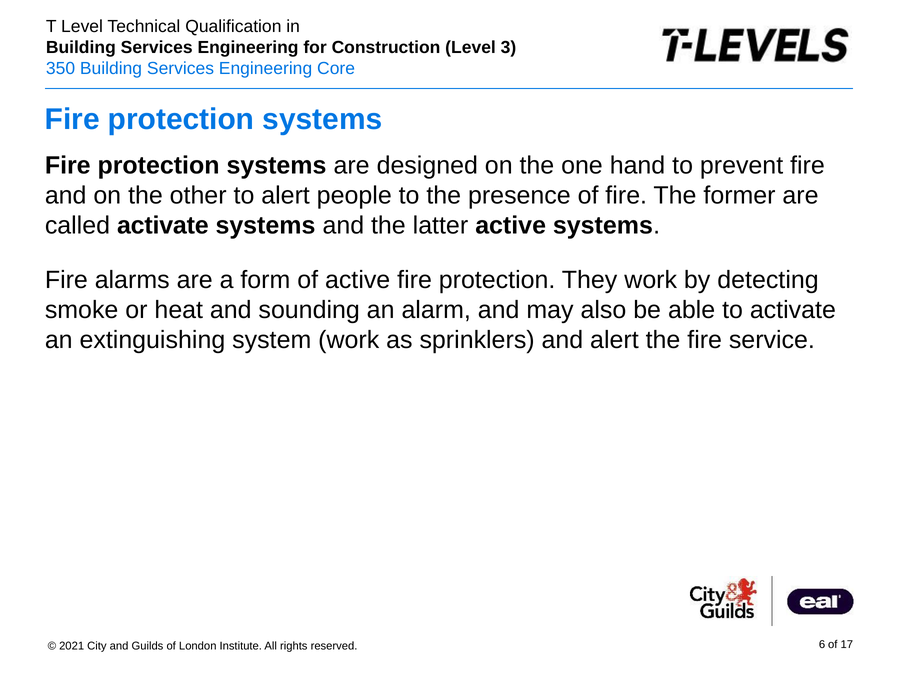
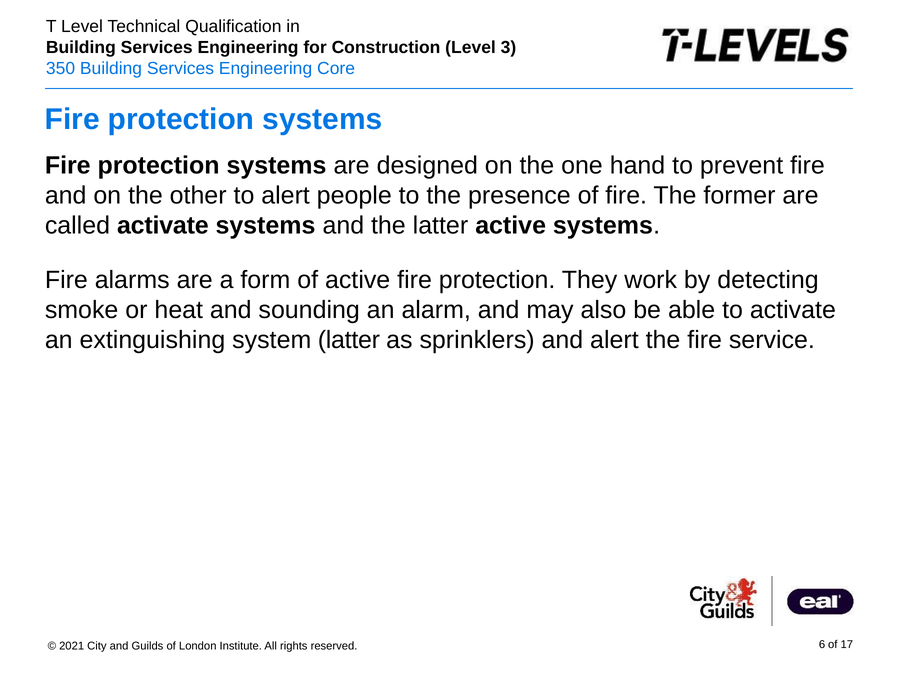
system work: work -> latter (349, 340)
